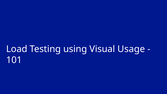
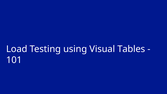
Usage: Usage -> Tables (131, 49)
